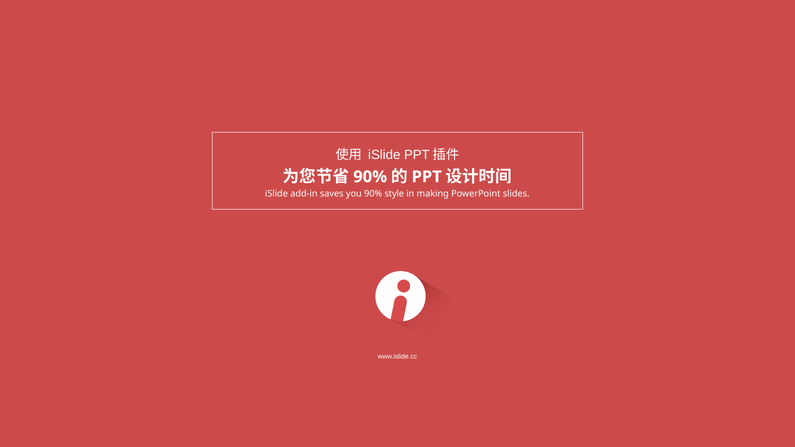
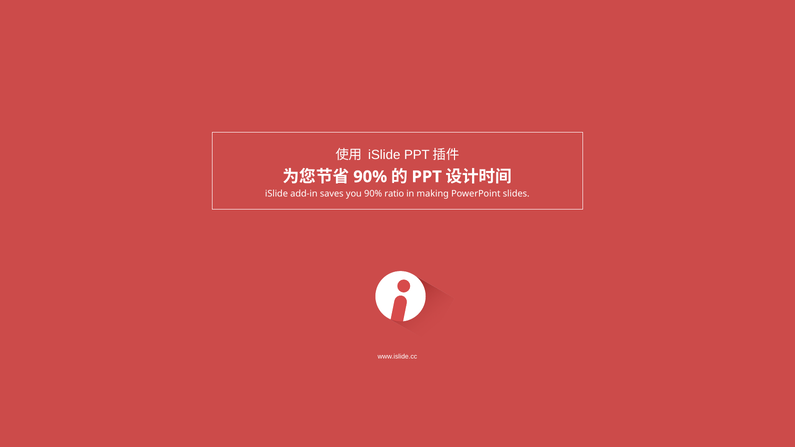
style: style -> ratio (394, 194)
